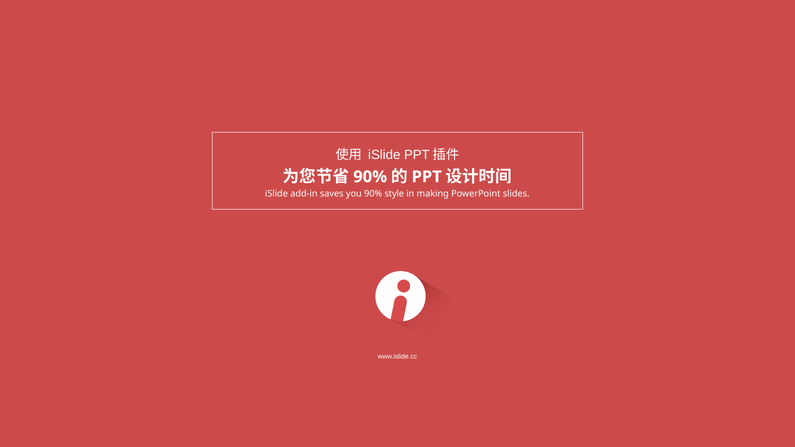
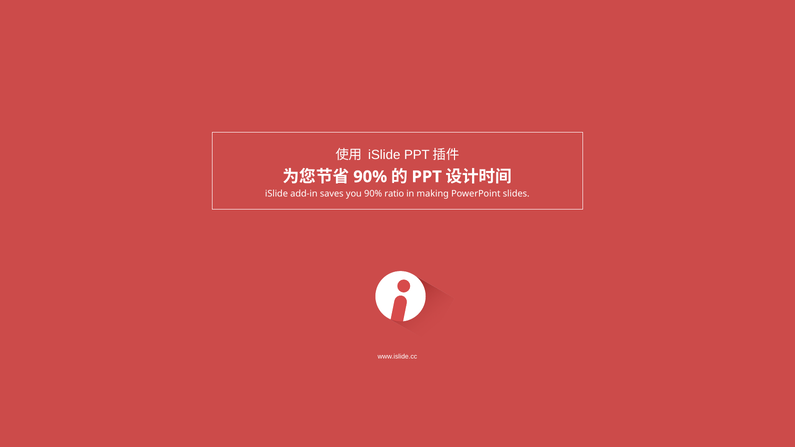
style: style -> ratio (394, 194)
